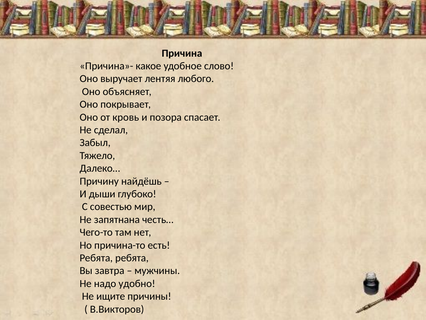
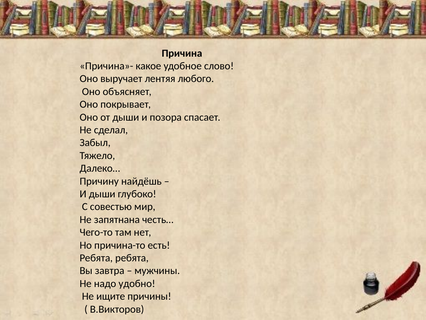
от кровь: кровь -> дыши (126, 117)
